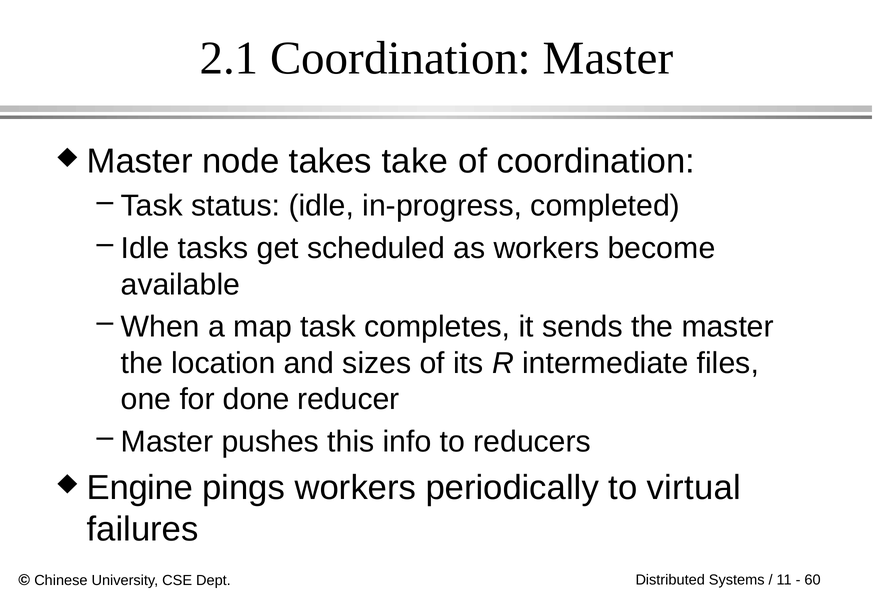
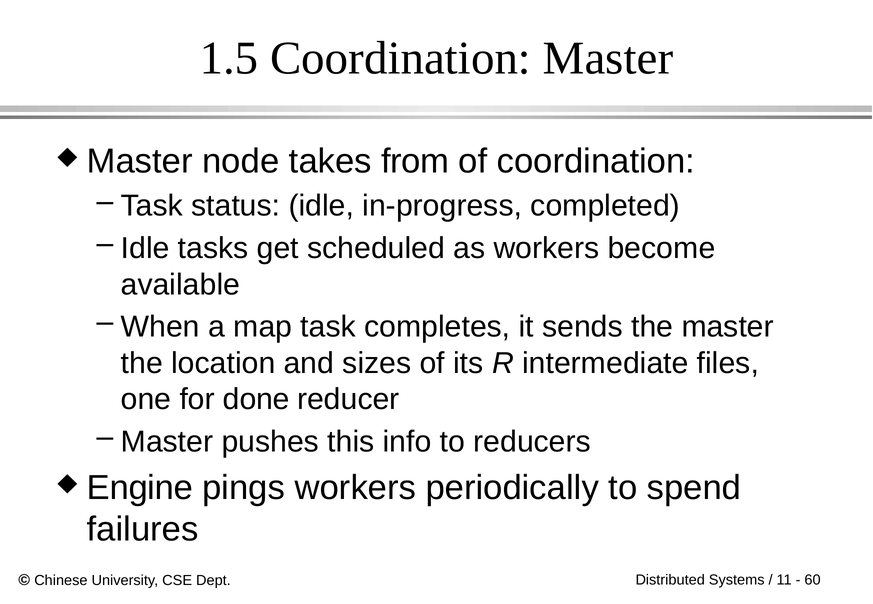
2.1: 2.1 -> 1.5 (229, 58)
take: take -> from (415, 161)
virtual: virtual -> spend (694, 488)
